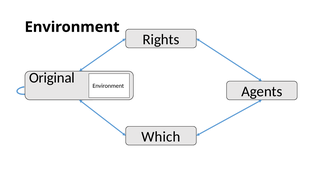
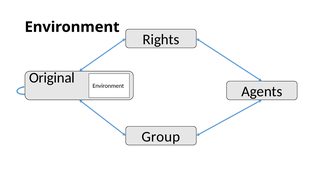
Which: Which -> Group (161, 137)
